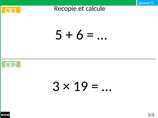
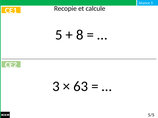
6: 6 -> 8 (80, 35)
19: 19 -> 63 (81, 87)
